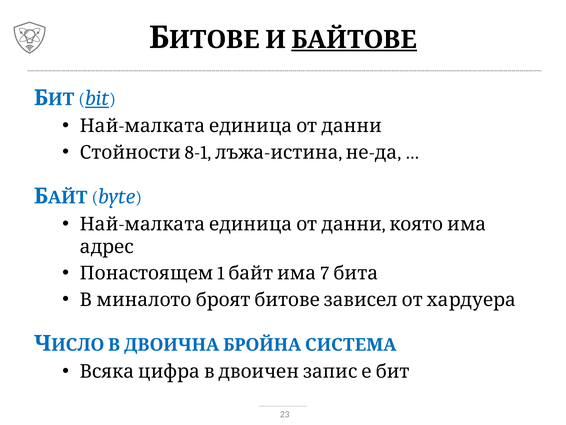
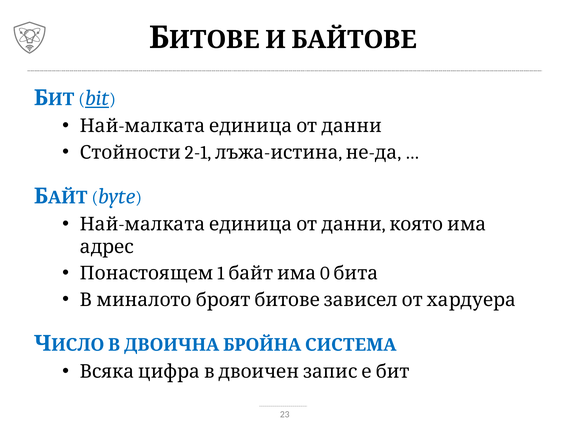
БАЙТОВЕ underline: present -> none (354, 40)
8-1: 8-1 -> 2-1 (198, 152)
7: 7 -> 0 (325, 273)
